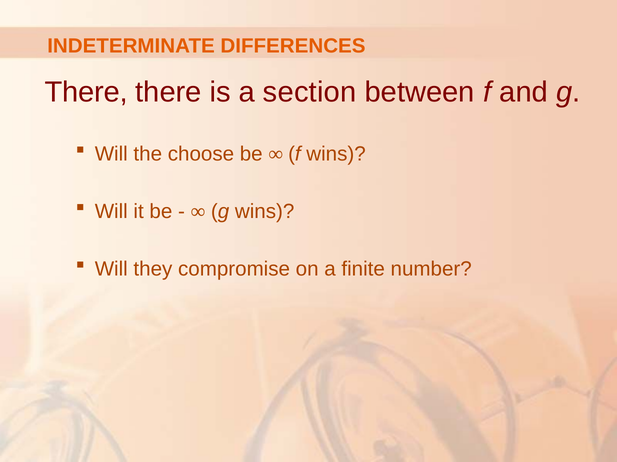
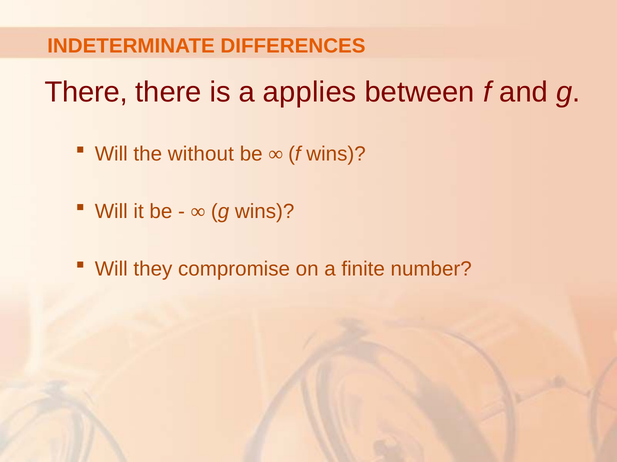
section: section -> applies (310, 92)
choose: choose -> without (201, 154)
